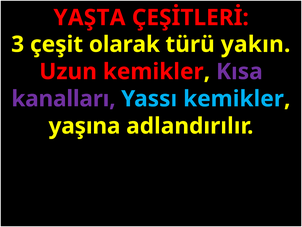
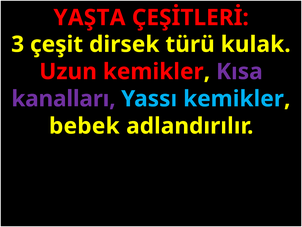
olarak: olarak -> dirsek (124, 44)
yakın: yakın -> kulak (256, 44)
yaşına: yaşına -> bebek (84, 126)
